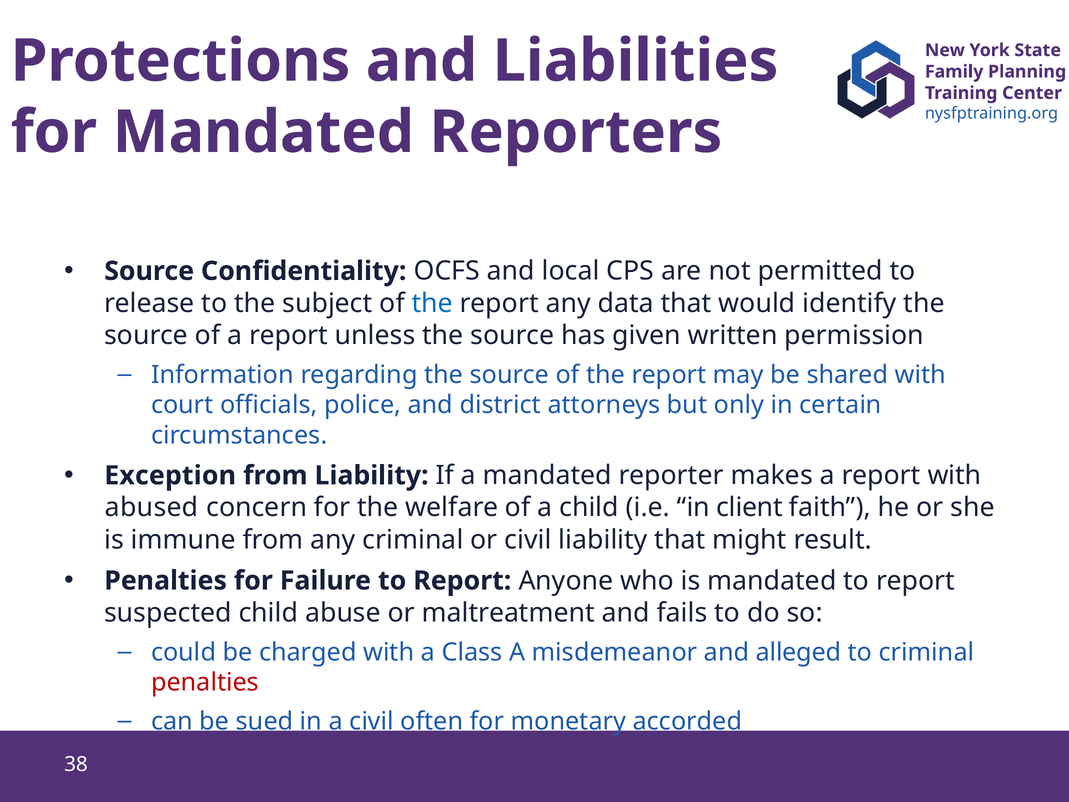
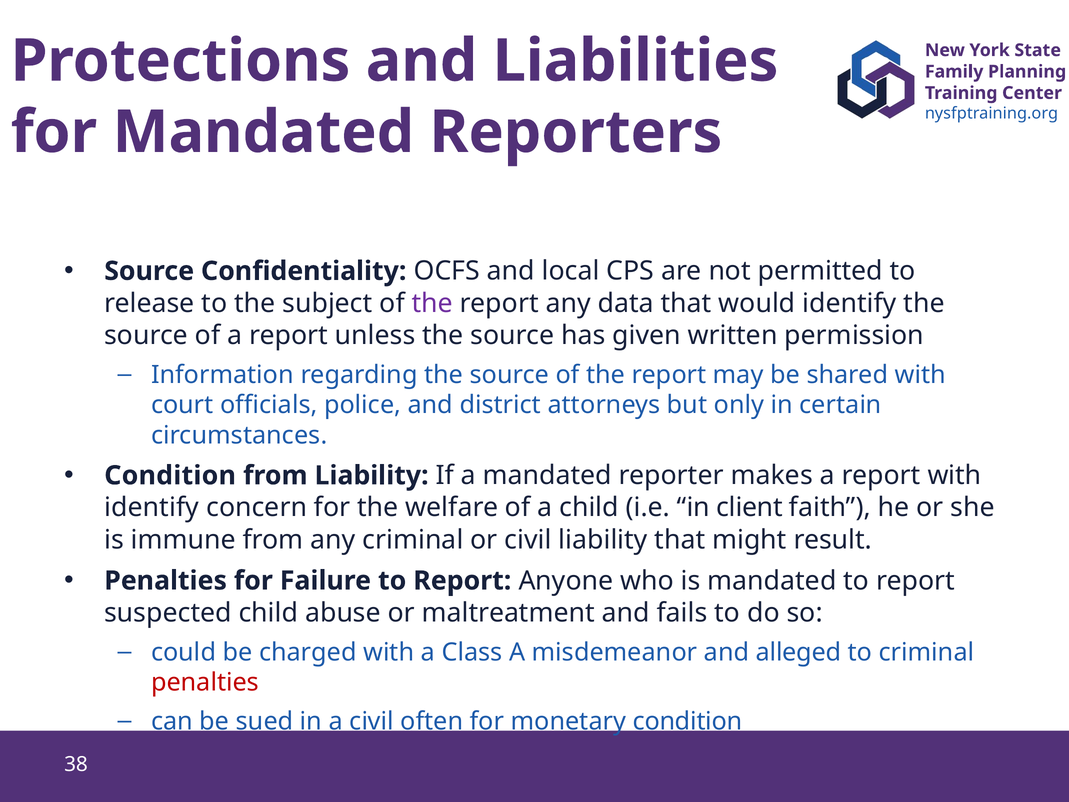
the colour: blue -> purple (432, 303)
Exception: Exception -> Condition (170, 475)
abused: abused -> identify (152, 507)
monetary accorded: accorded -> condition (688, 721)
